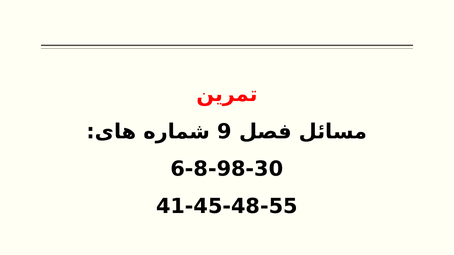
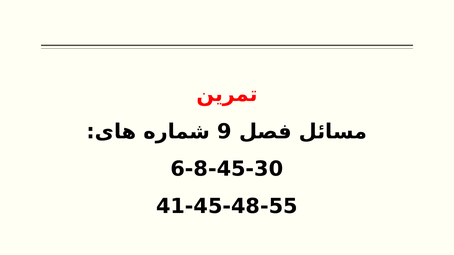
6-8-98-30: 6-8-98-30 -> 6-8-45-30 (227, 169)
